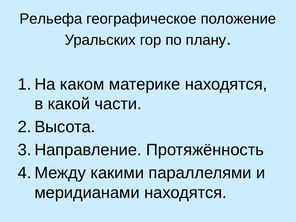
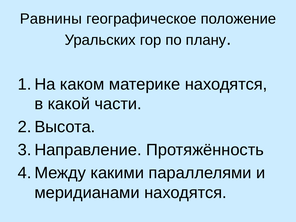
Рельефа: Рельефа -> Равнины (51, 19)
